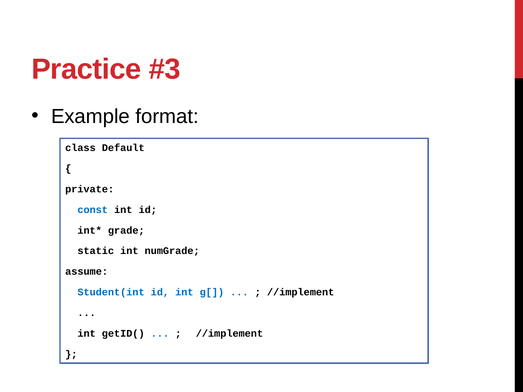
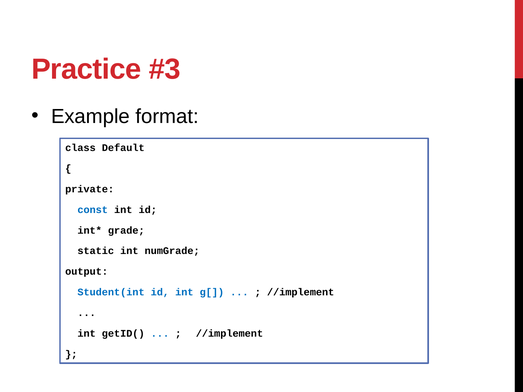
assume: assume -> output (87, 272)
